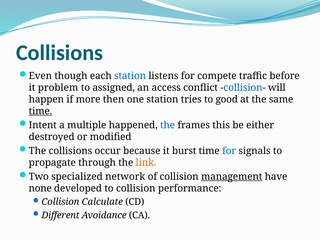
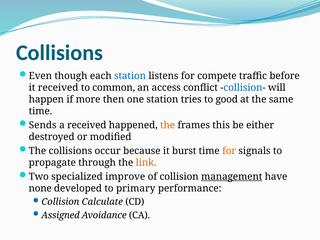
it problem: problem -> received (58, 88)
assigned: assigned -> common (114, 88)
time underline: present -> none (40, 111)
Intent: Intent -> Sends (43, 125)
a multiple: multiple -> received (87, 125)
the colour: blue -> orange (168, 125)
for colour: blue -> orange (229, 151)
network: network -> improve (125, 177)
to collision: collision -> primary (136, 188)
Different: Different -> Assigned (60, 215)
